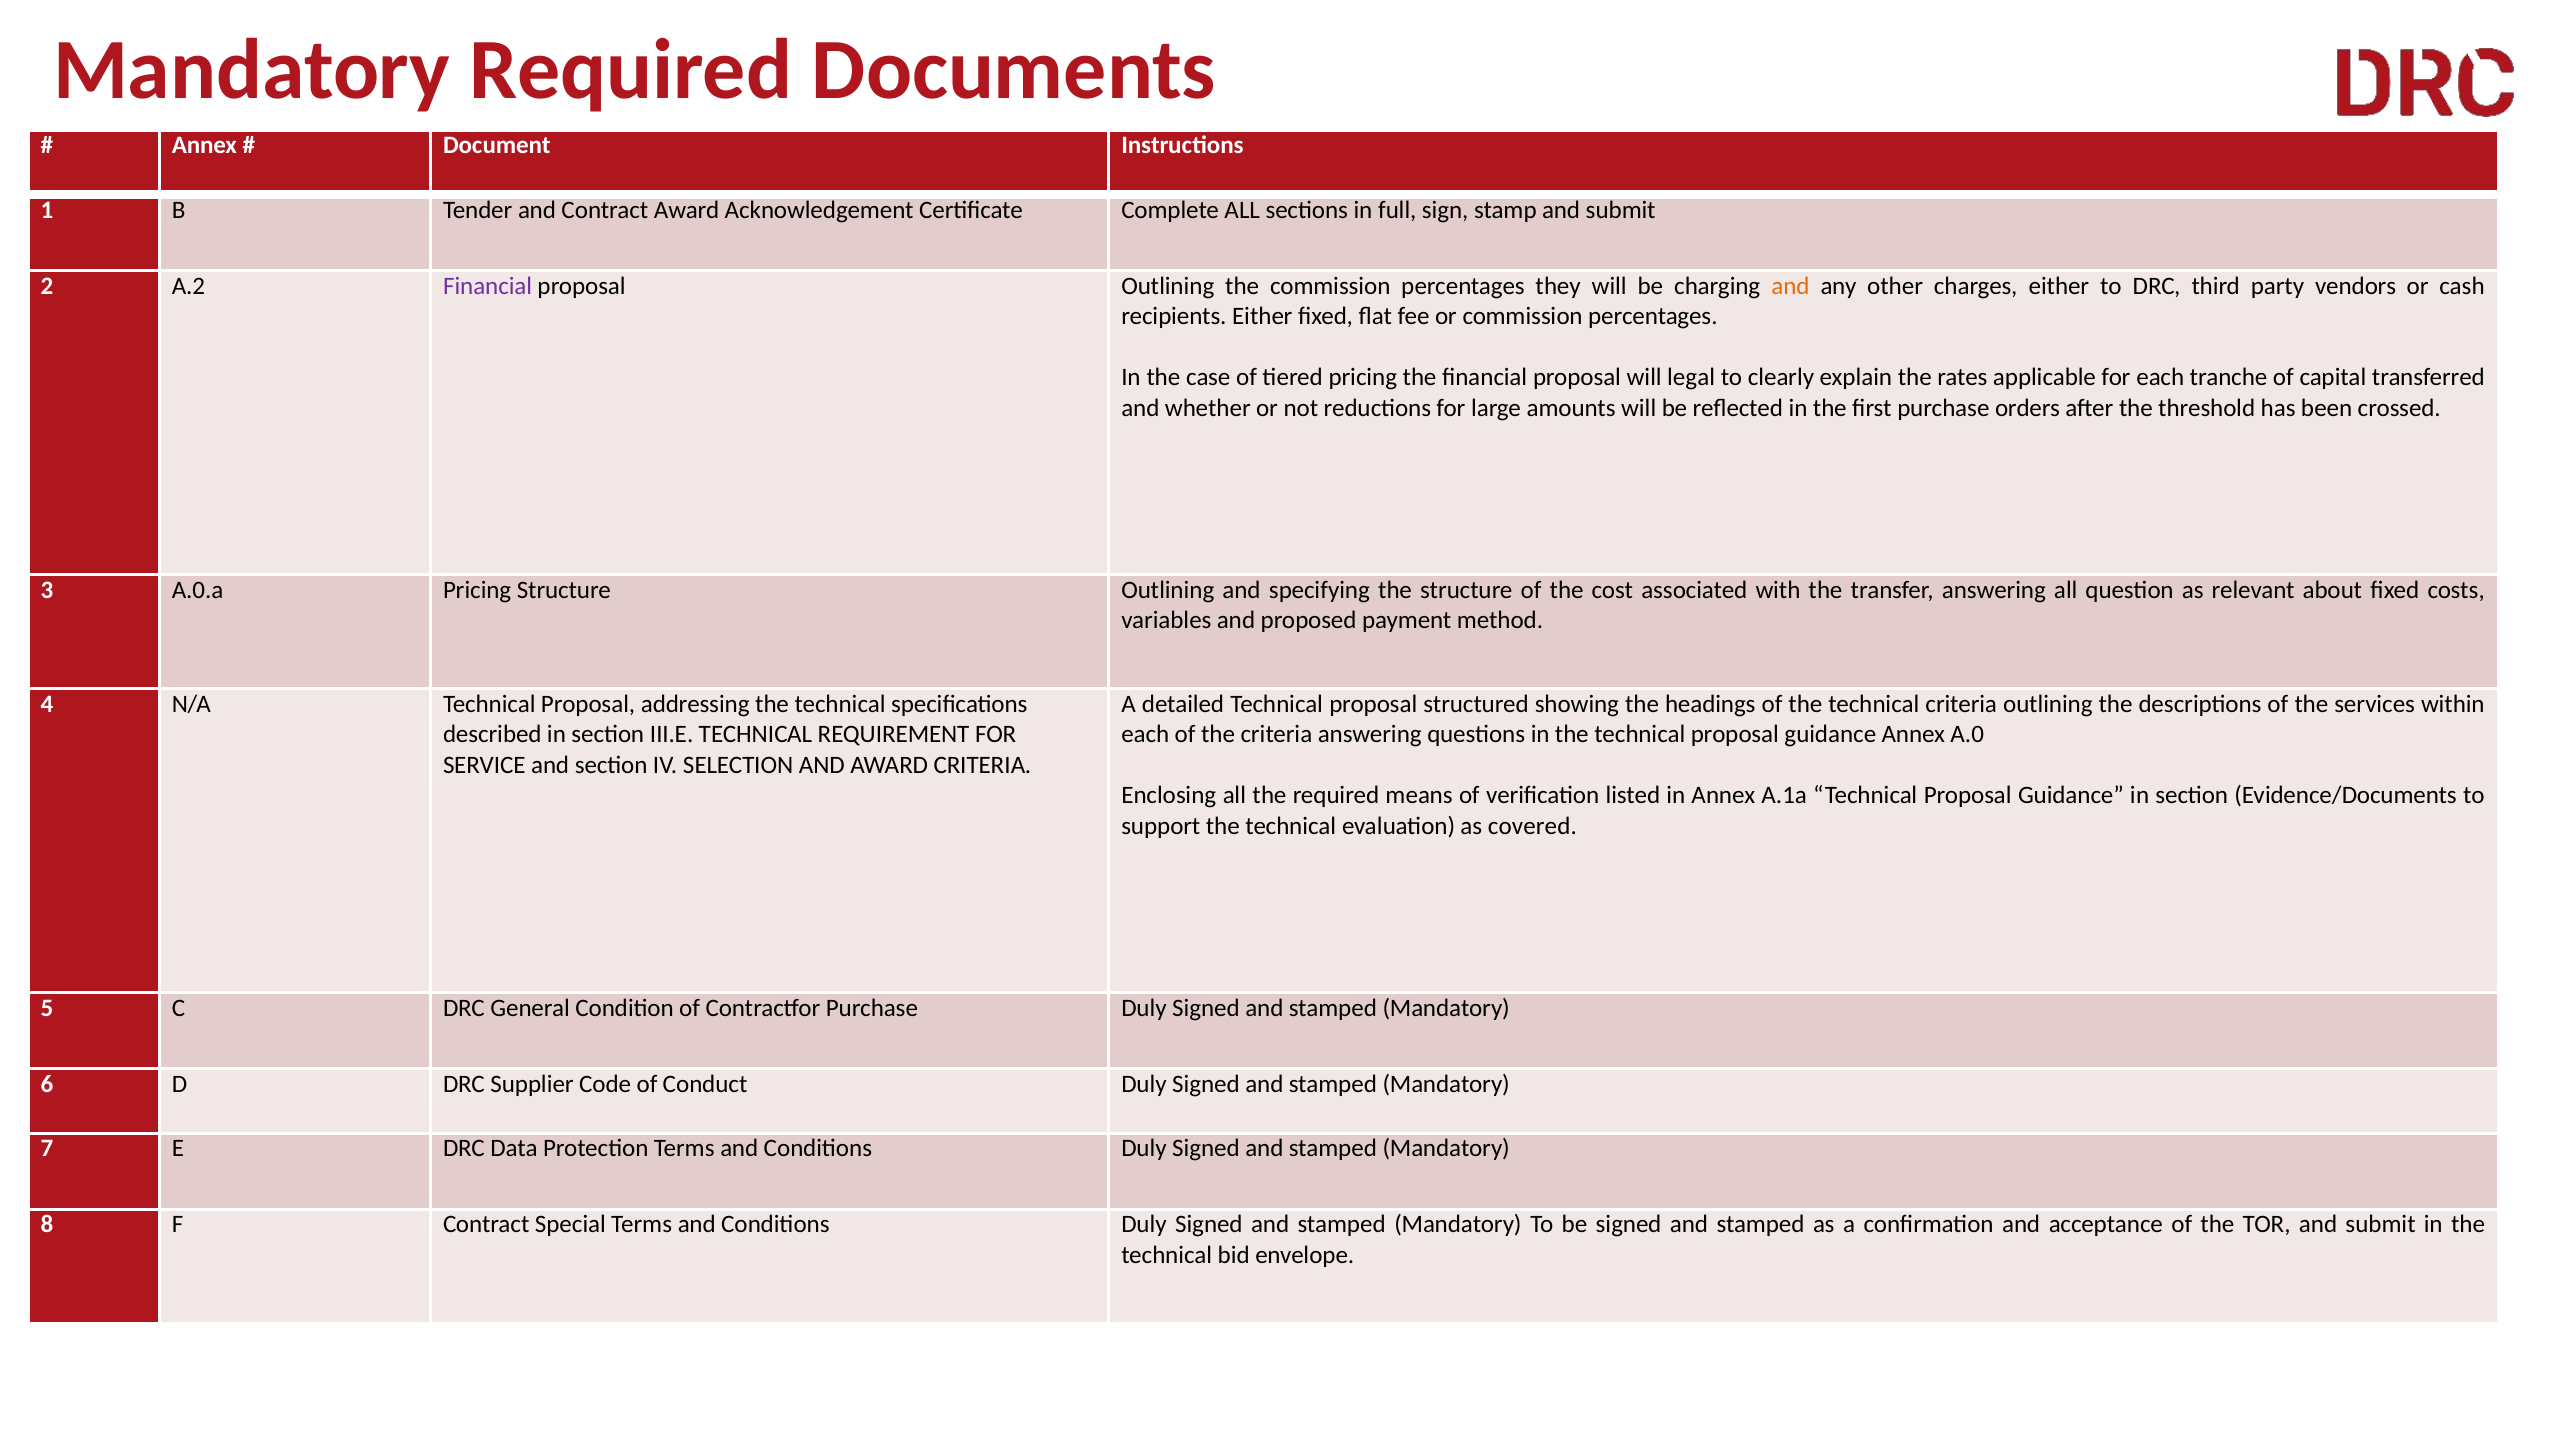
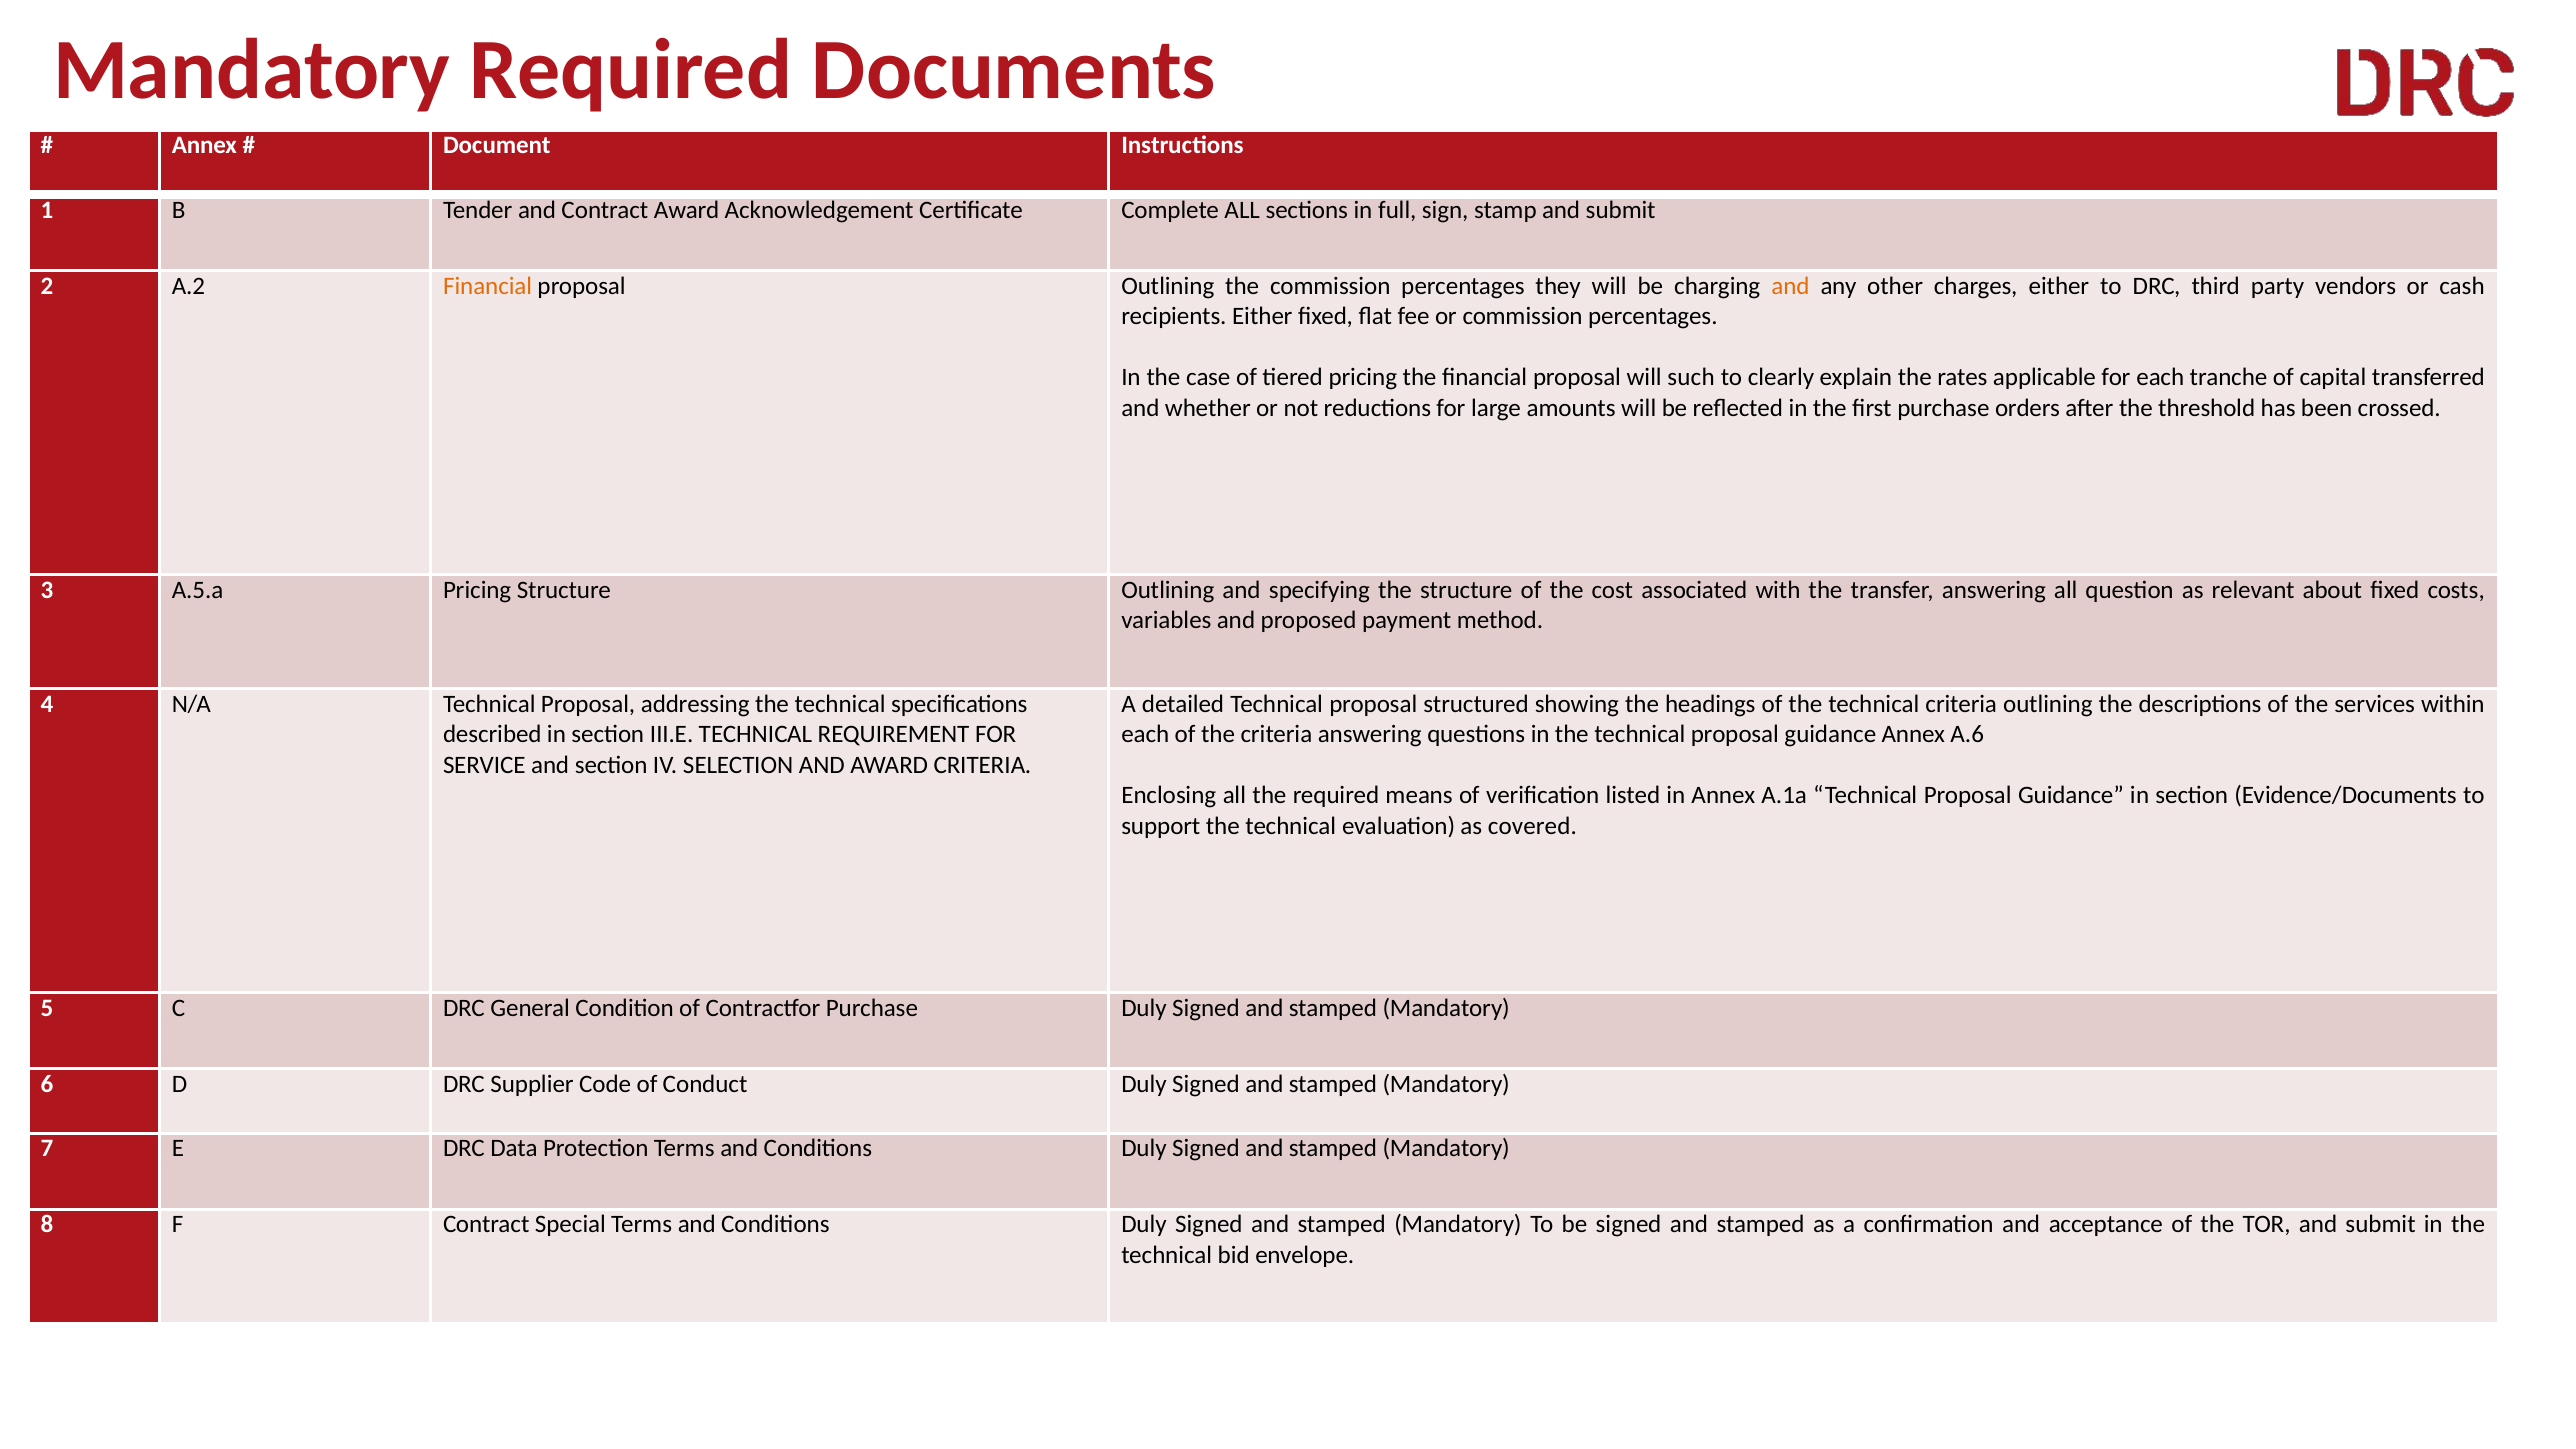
Financial colour: purple -> orange (488, 286)
legal: legal -> such (1691, 377)
A.0.a: A.0.a -> A.5.a (198, 590)
A.0: A.0 -> A.6 (1967, 735)
